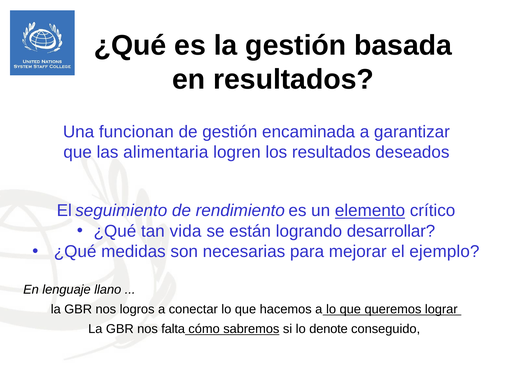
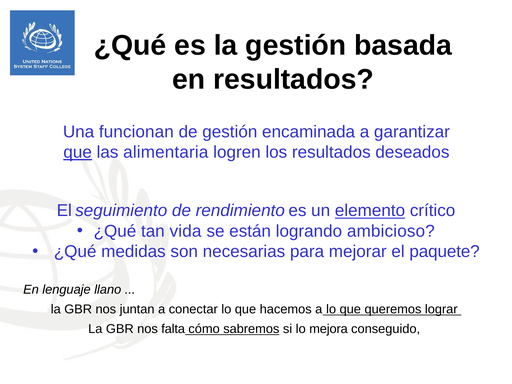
que underline: none -> present (78, 152)
desarrollar: desarrollar -> ambicioso (391, 231)
ejemplo: ejemplo -> paquete (445, 252)
logros: logros -> juntan (137, 309)
denote: denote -> mejora (329, 329)
